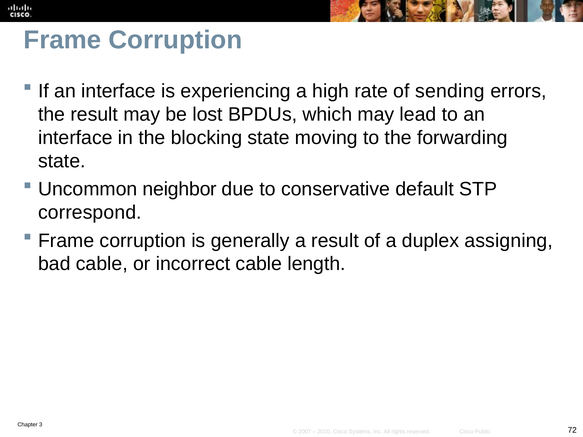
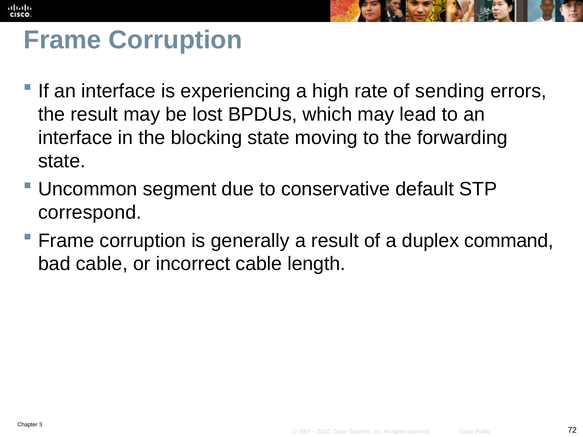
neighbor: neighbor -> segment (180, 189)
assigning: assigning -> command (509, 241)
